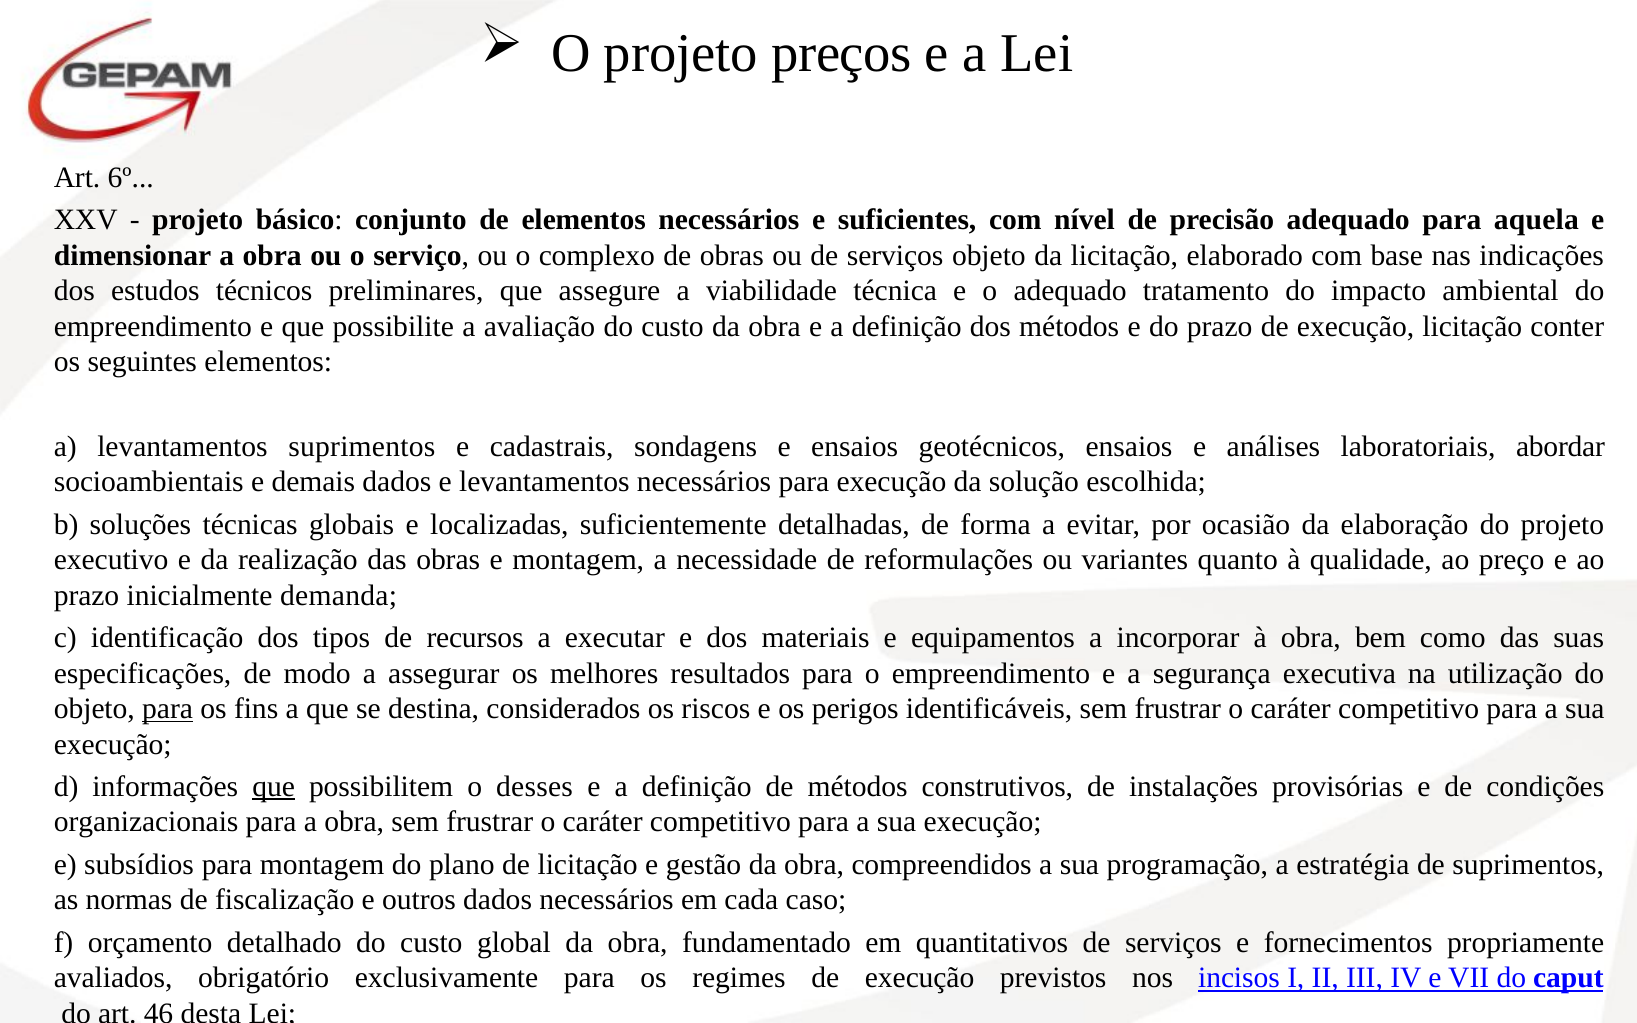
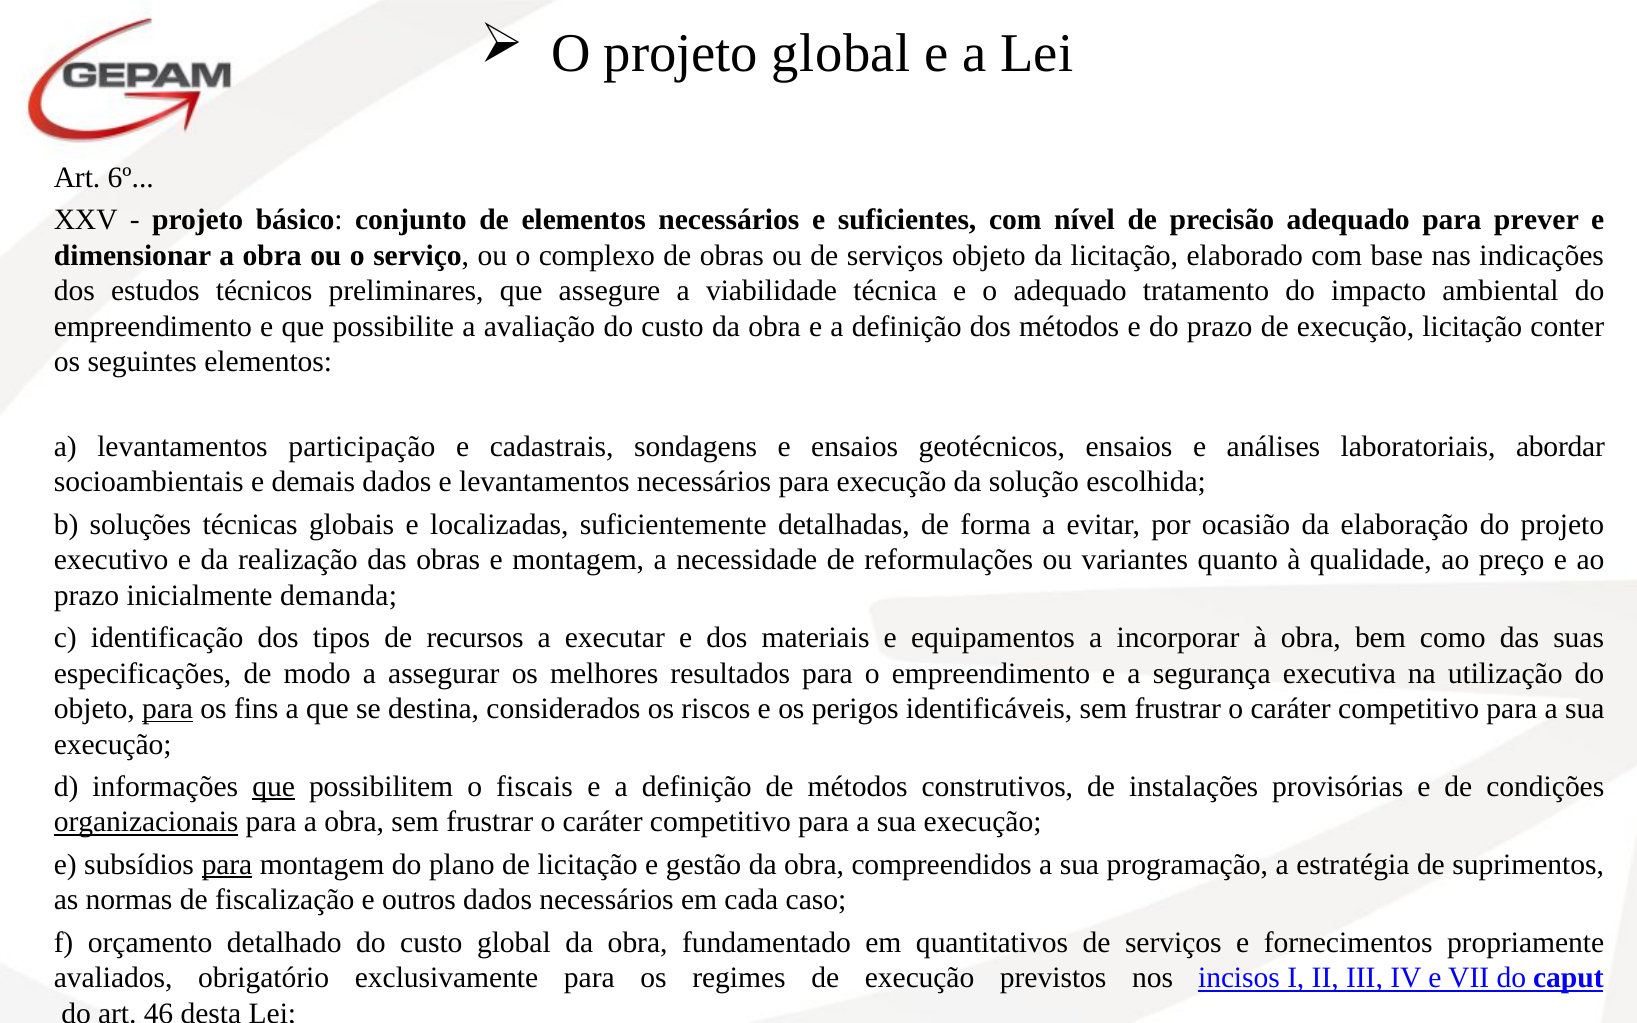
projeto preços: preços -> global (841, 53)
aquela: aquela -> prever (1536, 220)
levantamentos suprimentos: suprimentos -> participação (362, 447)
desses: desses -> fiscais (535, 787)
organizacionais underline: none -> present (146, 822)
para underline: none -> present (227, 865)
